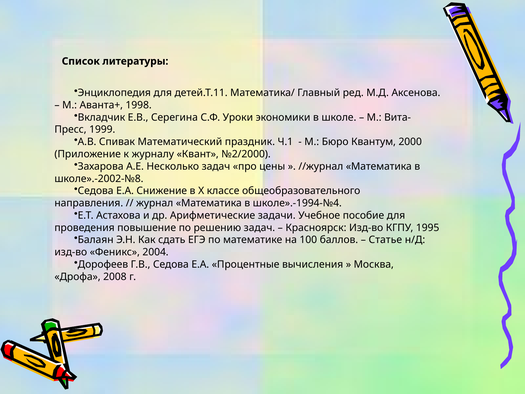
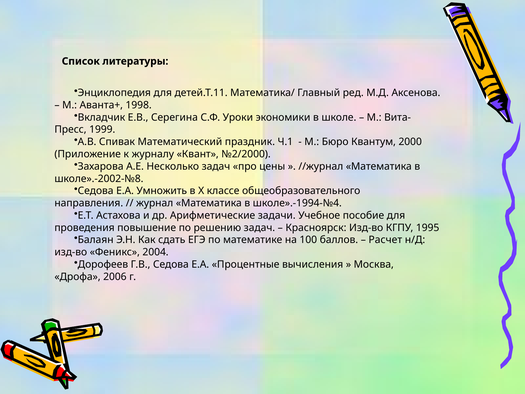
Снижение: Снижение -> Умножить (162, 191)
Статье: Статье -> Расчет (385, 240)
2008: 2008 -> 2006 (115, 277)
